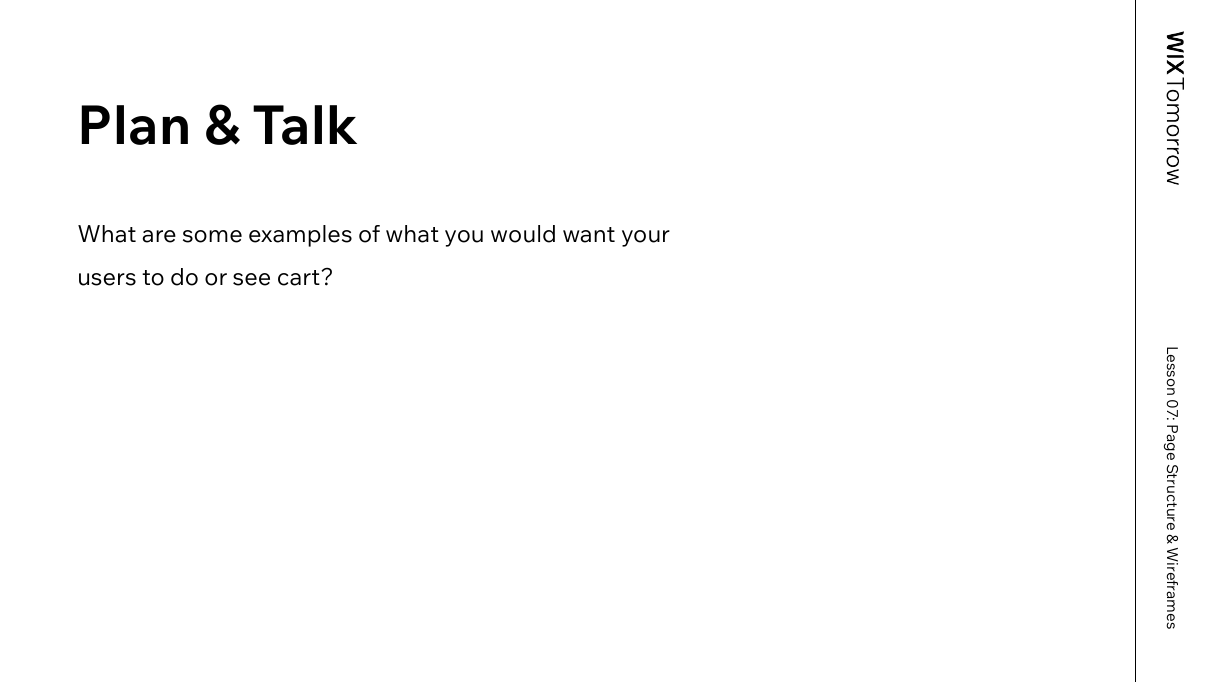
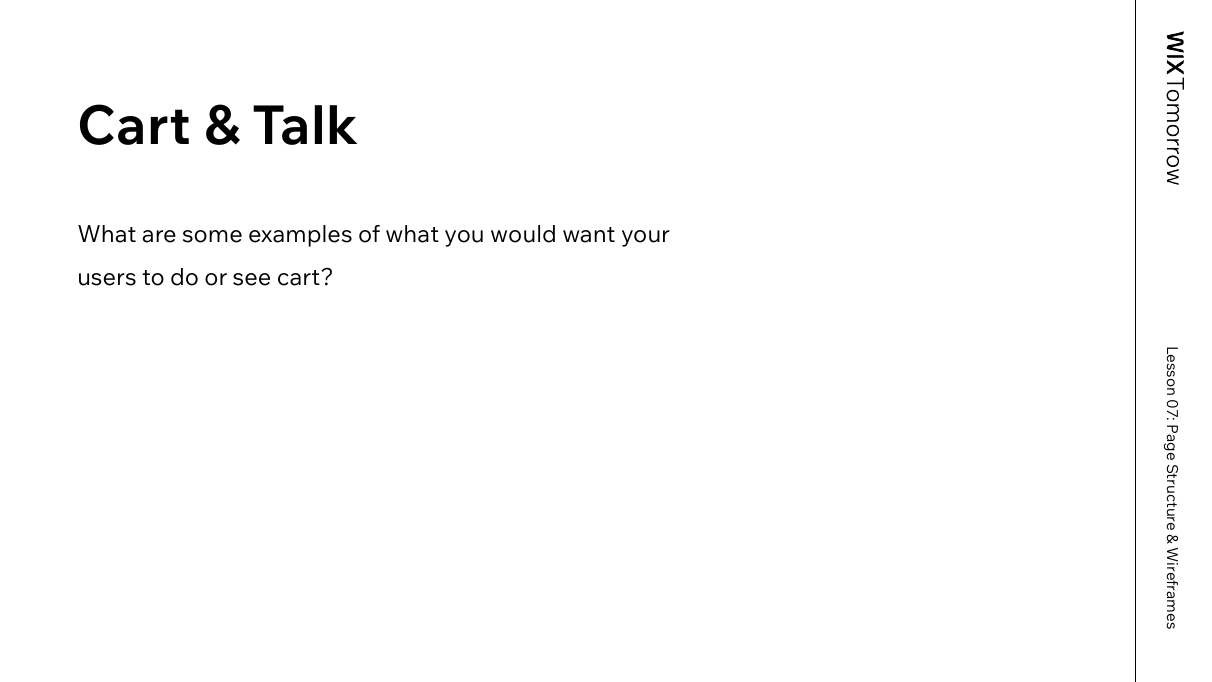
Plan: Plan -> Cart (134, 127)
